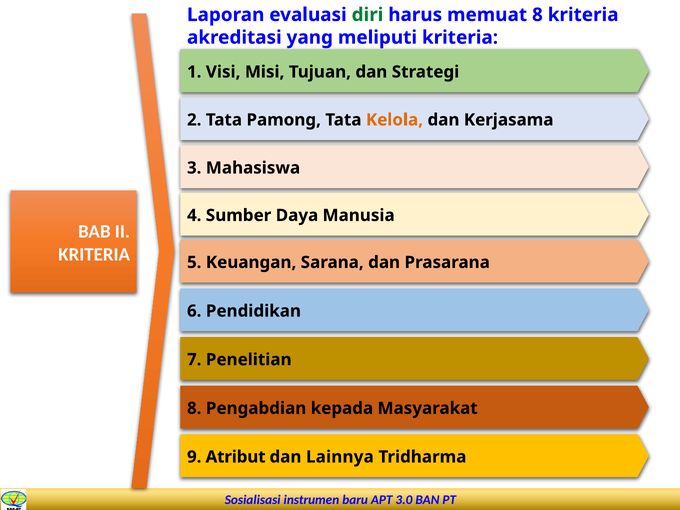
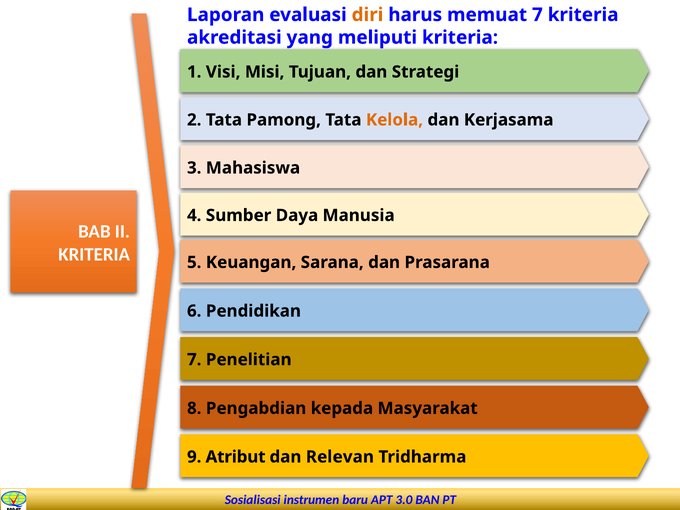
diri colour: green -> orange (367, 15)
memuat 8: 8 -> 7 (537, 15)
Lainnya: Lainnya -> Relevan (340, 457)
